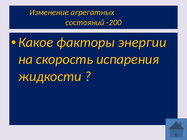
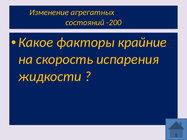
энергии: энергии -> крайние (142, 42)
